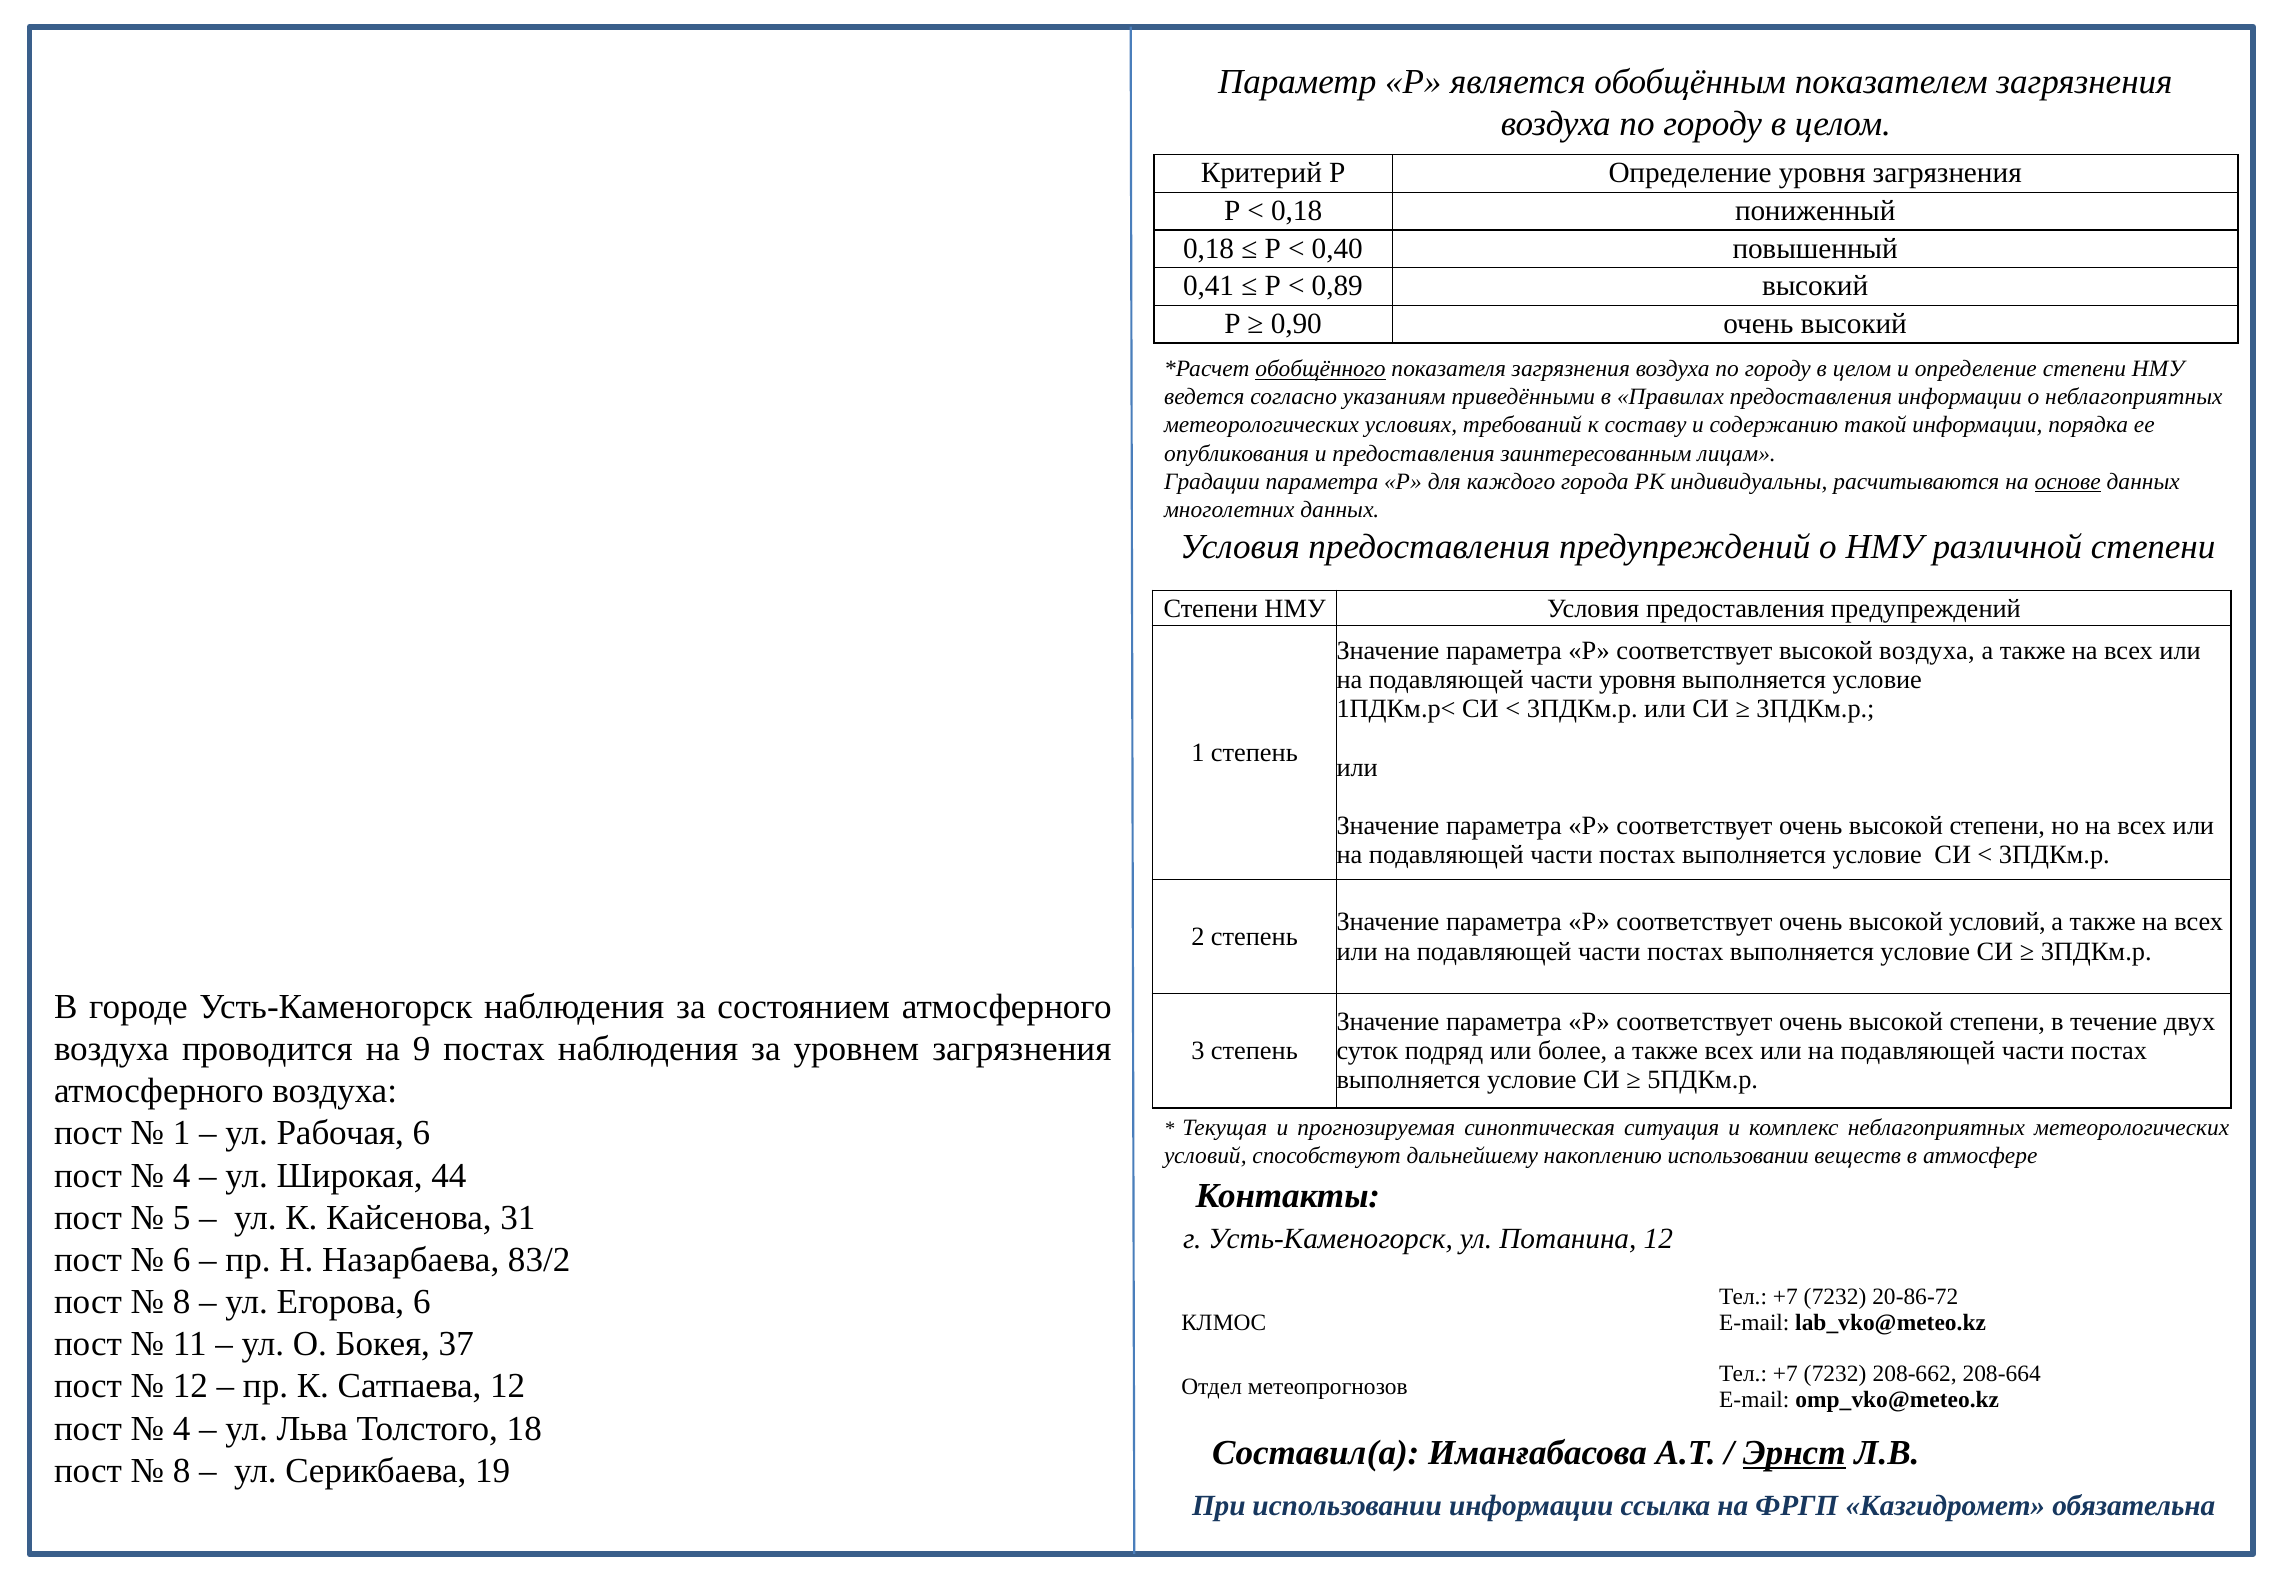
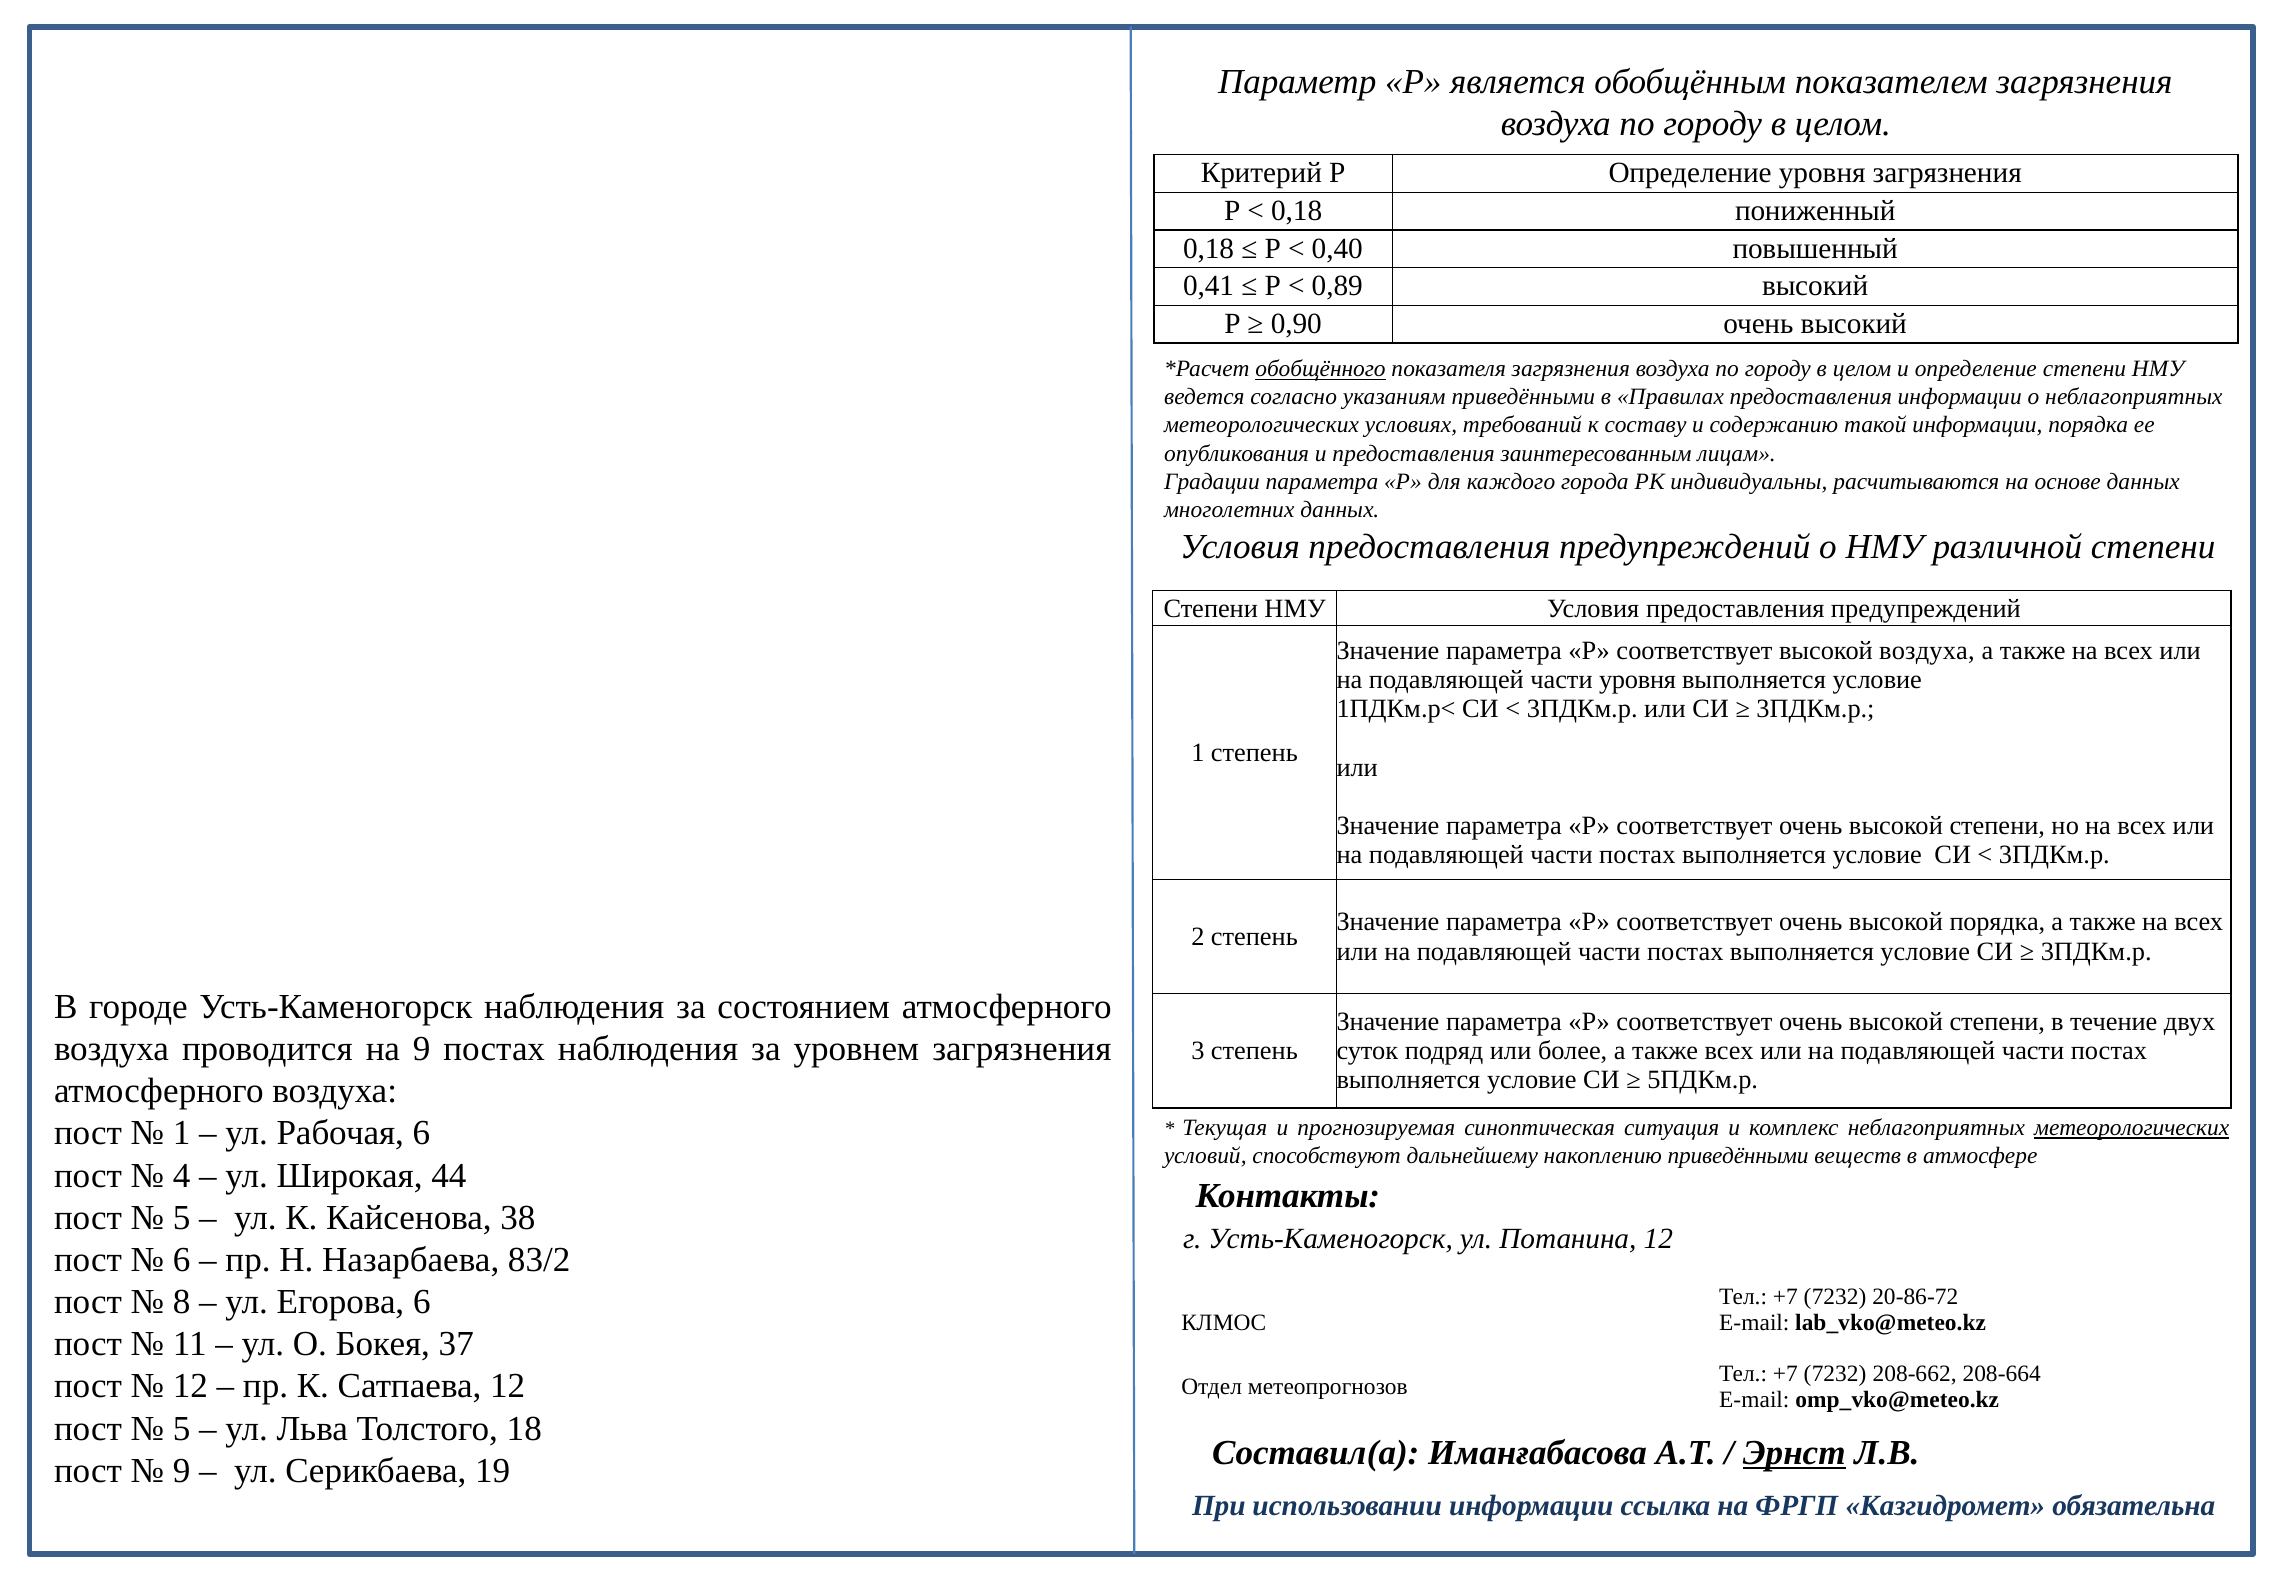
основе underline: present -> none (2068, 481)
высокой условий: условий -> порядка (1997, 922)
метеорологических underline: none -> present (2132, 1128)
накоплению использовании: использовании -> приведёнными (1738, 1156)
31: 31 -> 38 (518, 1217)
4: 4 -> 5 (182, 1428)
8: 8 -> 9 (182, 1470)
